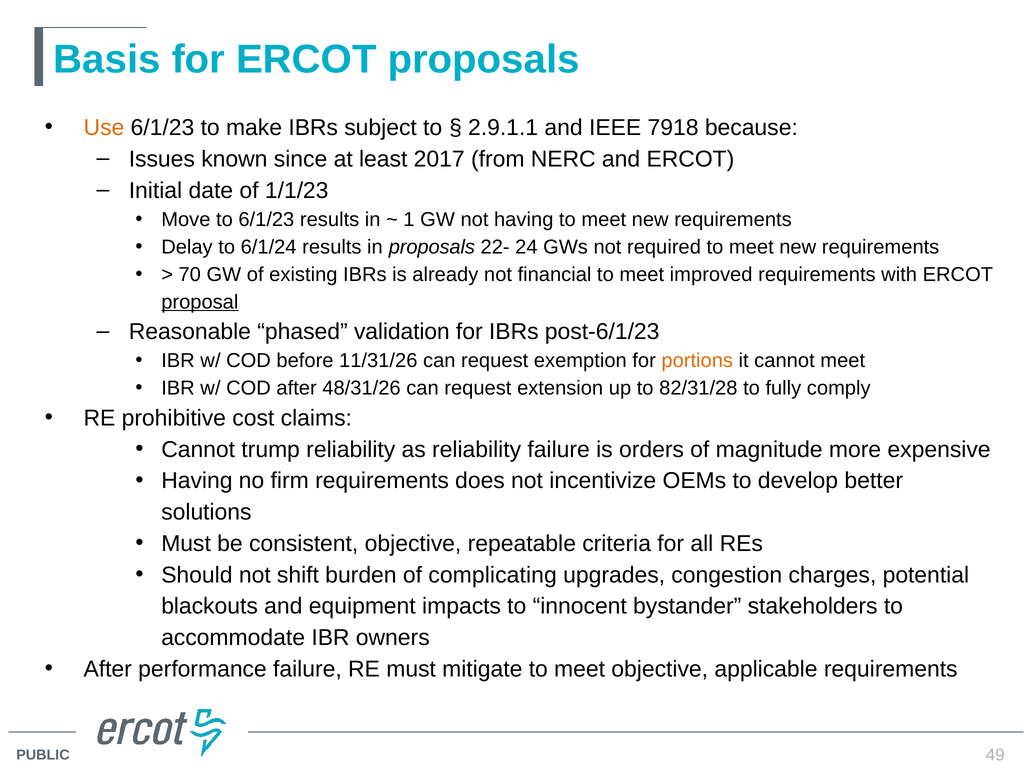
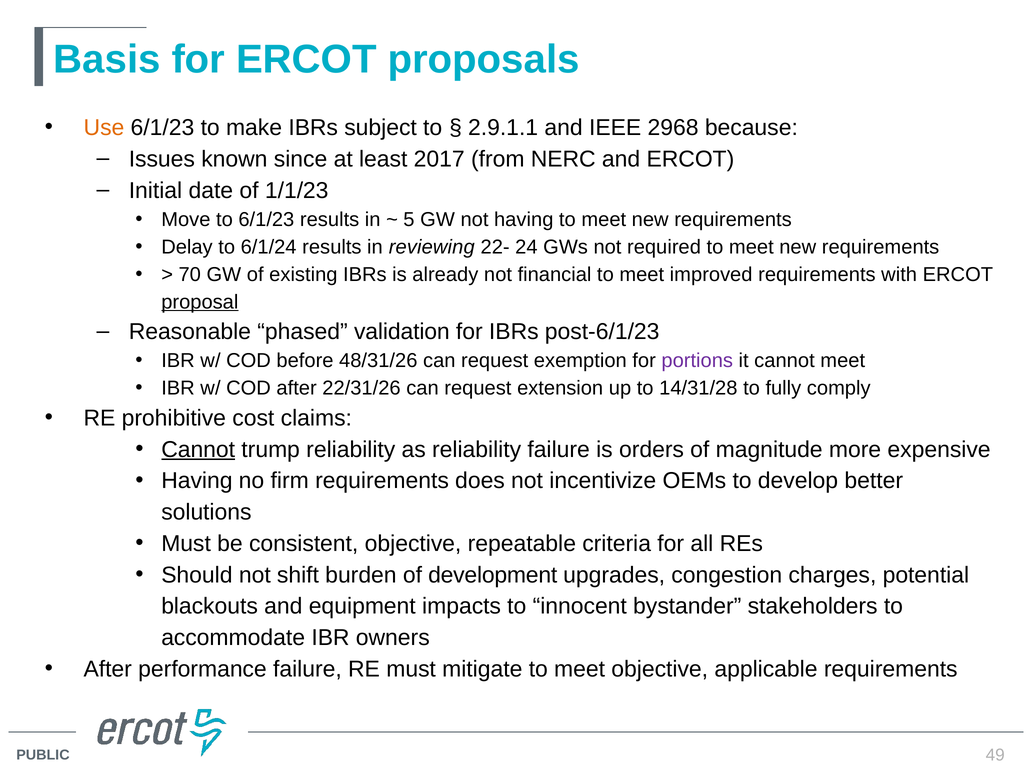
7918: 7918 -> 2968 (673, 128)
1: 1 -> 5 (409, 220)
in proposals: proposals -> reviewing (432, 247)
11/31/26: 11/31/26 -> 48/31/26 (378, 361)
portions colour: orange -> purple (697, 361)
48/31/26: 48/31/26 -> 22/31/26 (361, 389)
82/31/28: 82/31/28 -> 14/31/28 (698, 389)
Cannot underline: none -> present (198, 450)
complicating: complicating -> development (493, 575)
